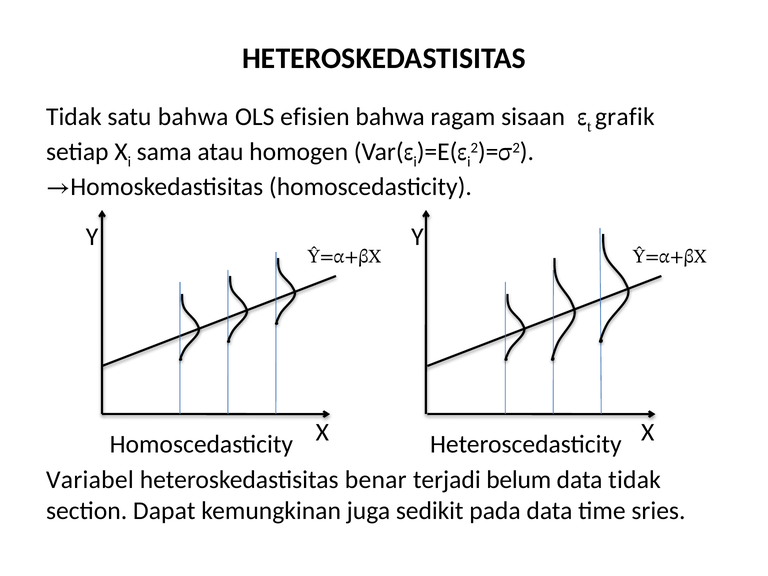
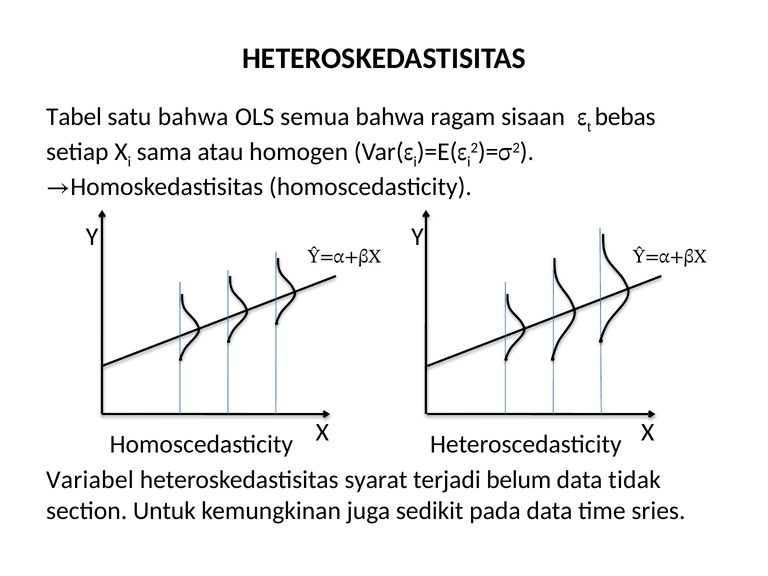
Tidak: Tidak -> Tabel (74, 117)
efisien: efisien -> semua (315, 117)
grafik: grafik -> bebas (625, 117)
benar: benar -> syarat (376, 480)
Dapat: Dapat -> Untuk (164, 511)
